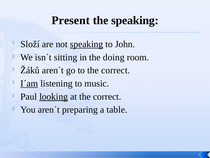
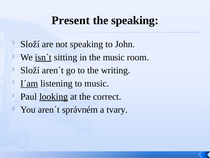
speaking underline: present -> none (87, 44)
isn´t underline: none -> present (43, 57)
the doing: doing -> music (114, 57)
Žáků: Žáků -> Složí (30, 70)
to the correct: correct -> writing (116, 70)
preparing: preparing -> správném (80, 109)
table: table -> tvary (117, 109)
